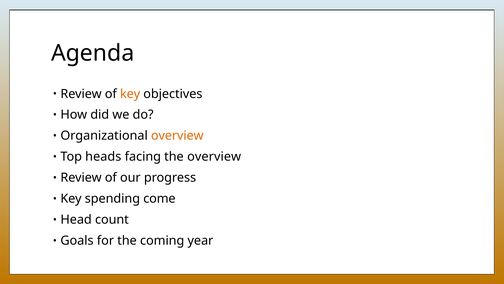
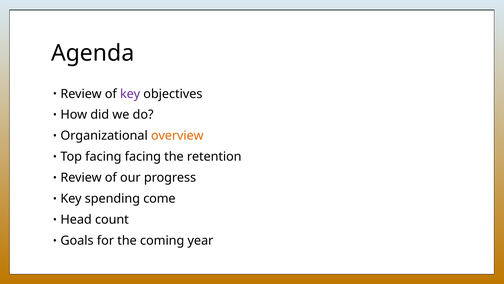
key colour: orange -> purple (130, 94)
Top heads: heads -> facing (103, 157)
the overview: overview -> retention (214, 157)
